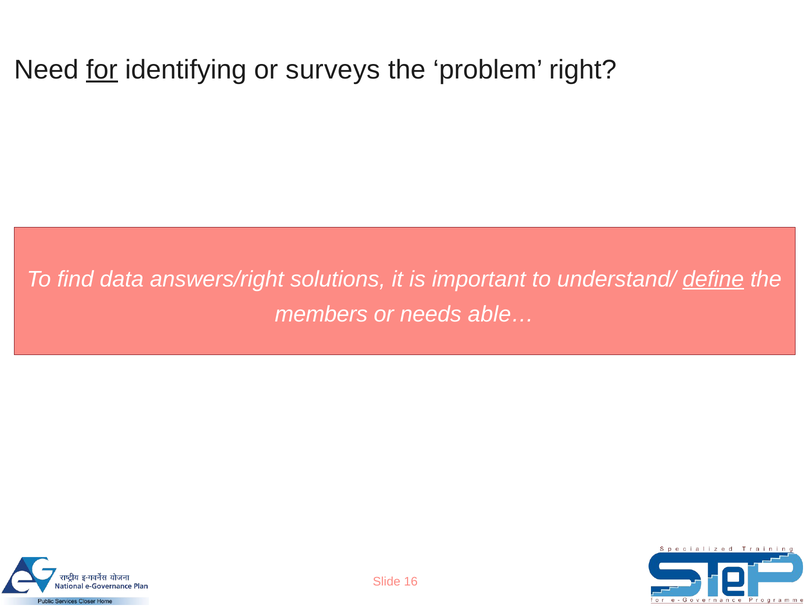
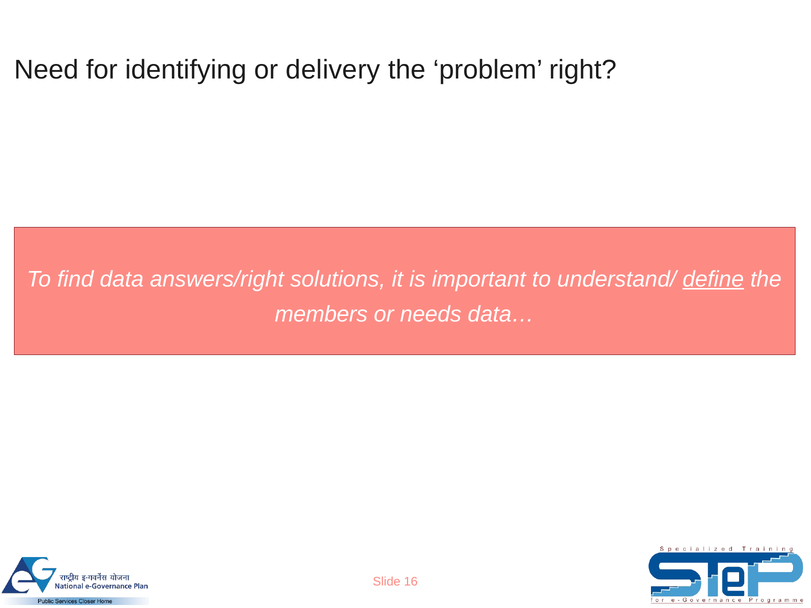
for underline: present -> none (102, 70)
surveys: surveys -> delivery (333, 70)
able…: able… -> data… (501, 314)
